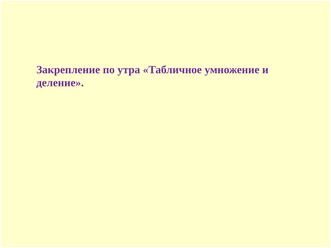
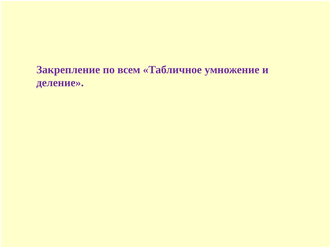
утра: утра -> всем (129, 70)
